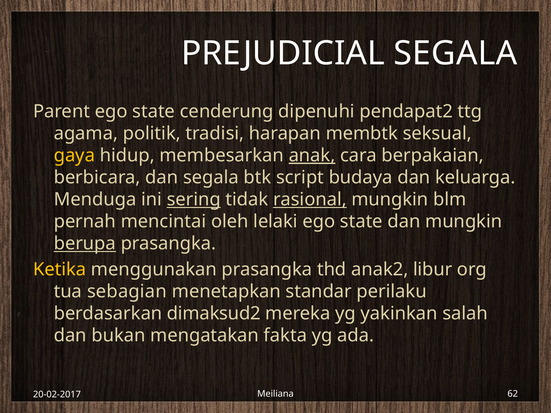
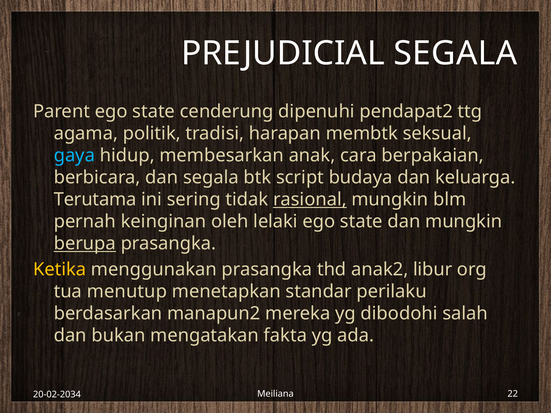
gaya colour: yellow -> light blue (74, 156)
anak underline: present -> none (312, 156)
Menduga: Menduga -> Terutama (95, 200)
sering underline: present -> none (194, 200)
mencintai: mencintai -> keinginan (163, 222)
sebagian: sebagian -> menutup (127, 291)
dimaksud2: dimaksud2 -> manapun2 (214, 314)
yakinkan: yakinkan -> dibodohi (399, 314)
62: 62 -> 22 (513, 394)
20-02-2017: 20-02-2017 -> 20-02-2034 (57, 395)
